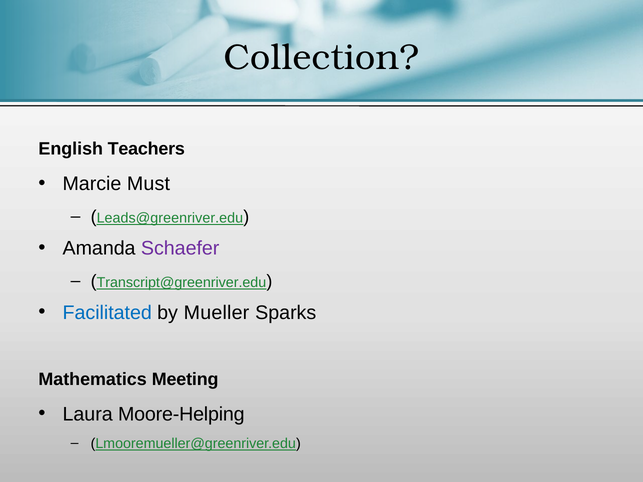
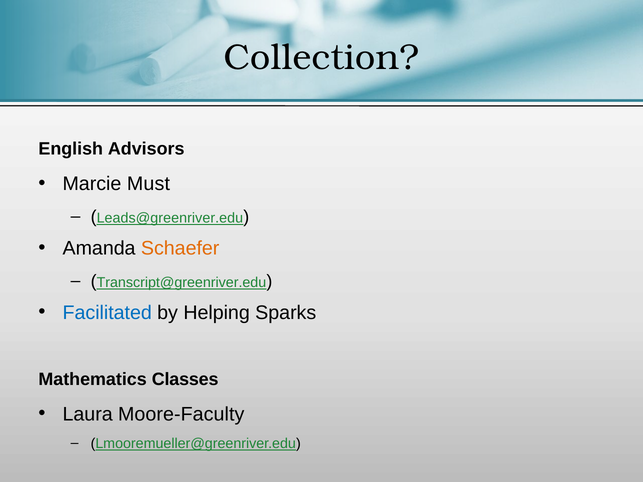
Teachers: Teachers -> Advisors (146, 149)
Schaefer colour: purple -> orange (180, 248)
Mueller: Mueller -> Helping (217, 313)
Meeting: Meeting -> Classes (185, 380)
Moore-Helping: Moore-Helping -> Moore-Faculty (181, 414)
